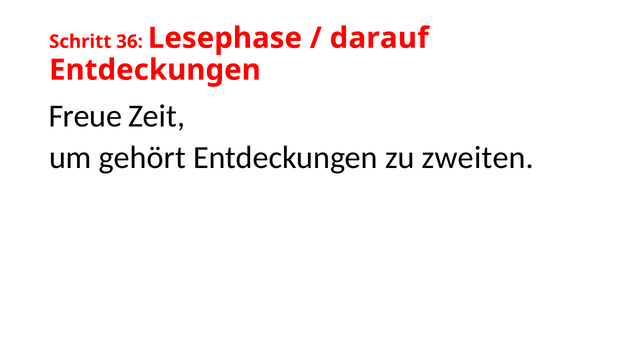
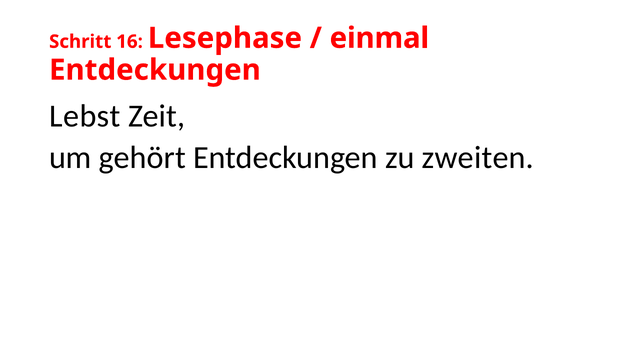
36: 36 -> 16 (130, 42)
darauf: darauf -> einmal (379, 38)
Freue: Freue -> Lebst (85, 116)
